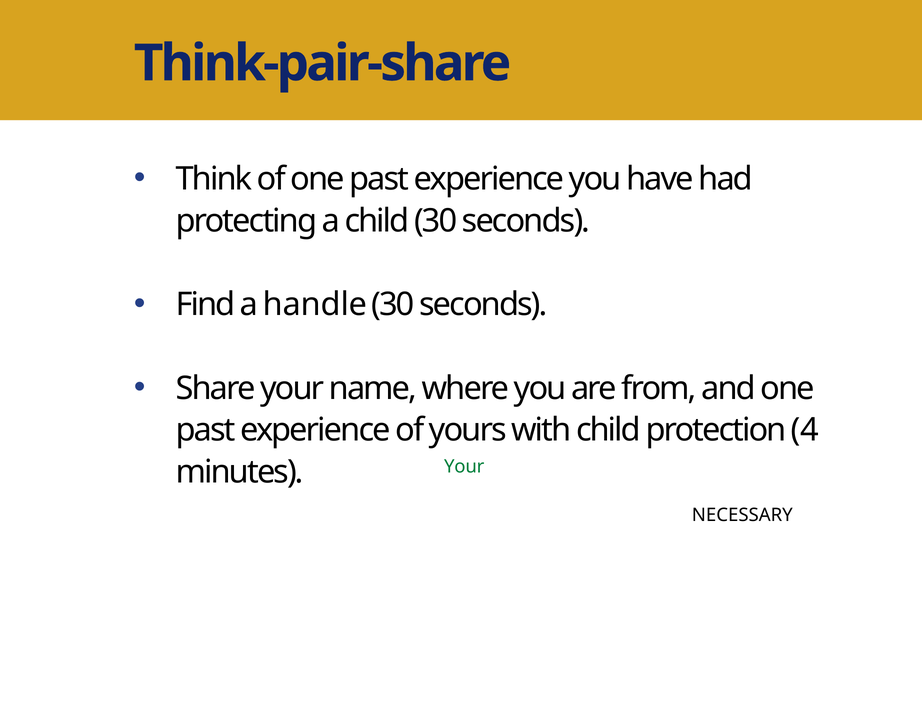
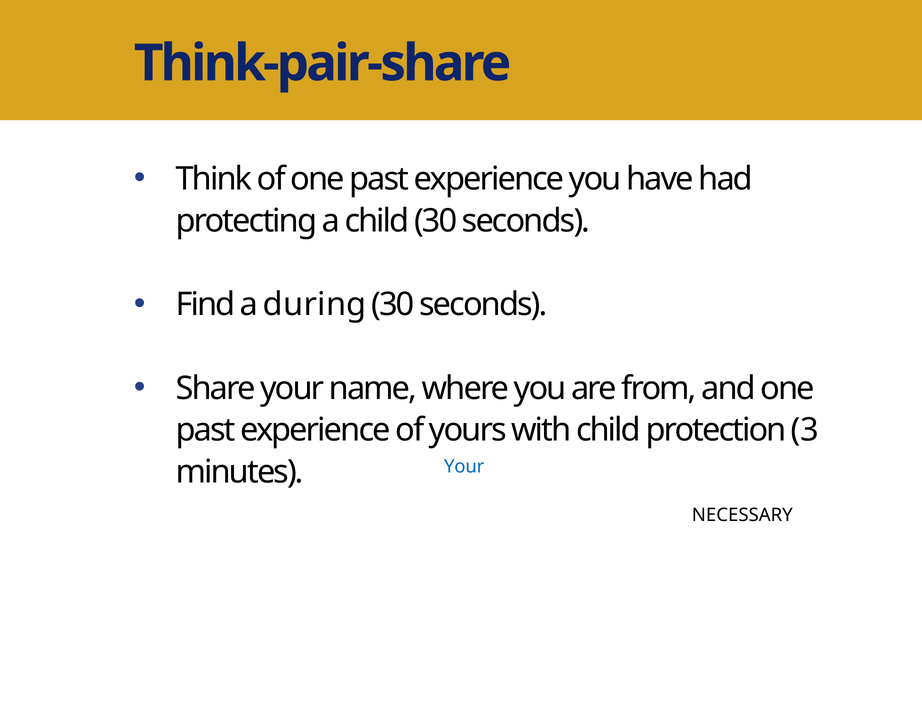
handle: handle -> during (315, 305)
4: 4 -> 3 (805, 431)
Your colour: green -> blue (464, 467)
